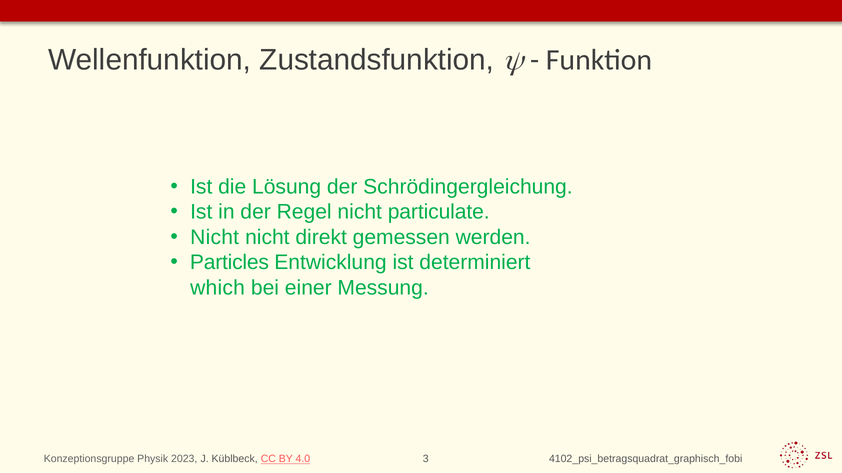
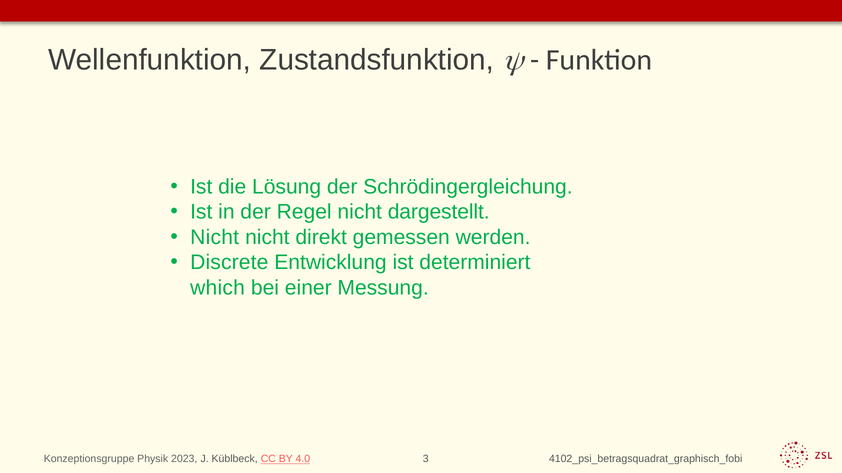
particulate: particulate -> dargestellt (439, 212)
Particles: Particles -> Discrete (229, 263)
